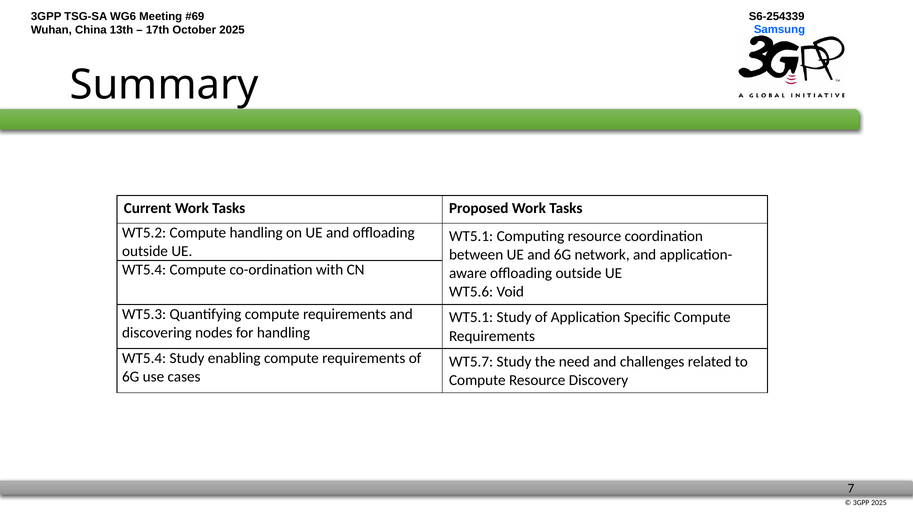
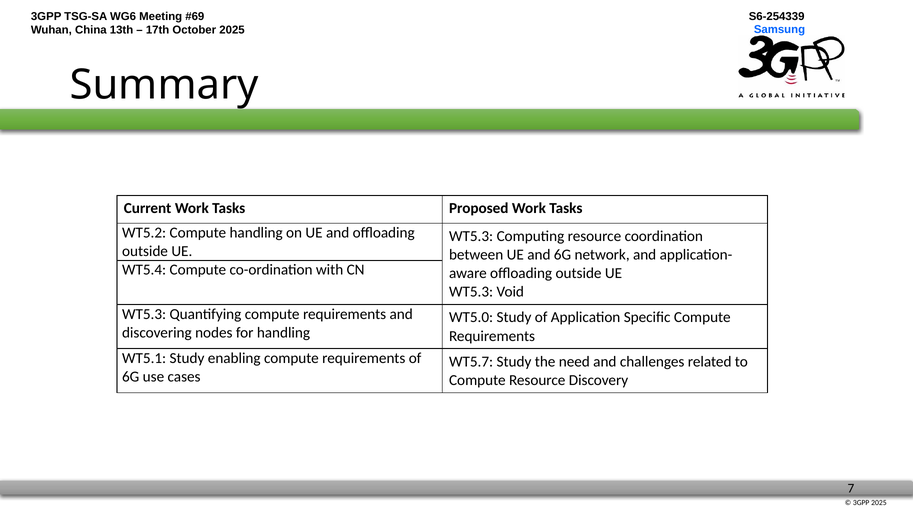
WT5.1: WT5.1 -> WT5.3 (471, 236)
WT5.6: WT5.6 -> WT5.3 (471, 292)
WT5.1: WT5.1 -> WT5.0 (471, 317)
WT5.4: WT5.4 -> WT5.1 (144, 358)
